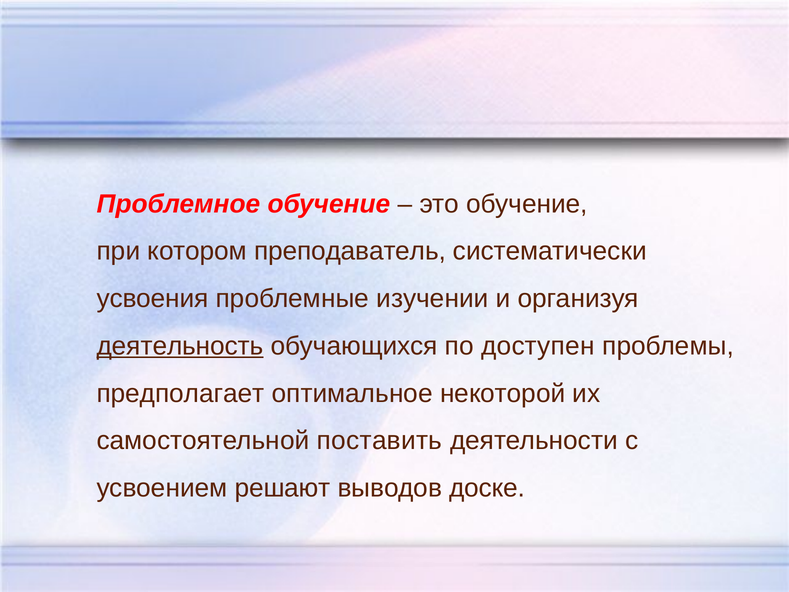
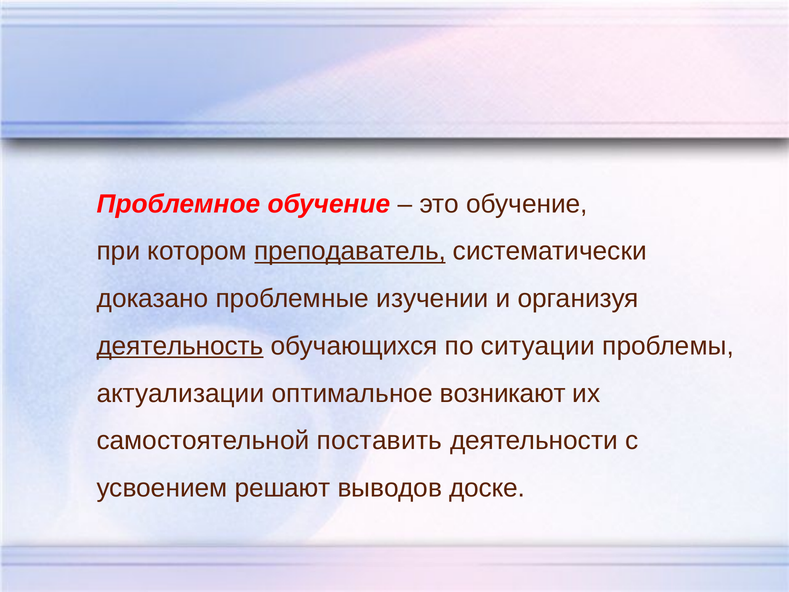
преподаватель underline: none -> present (350, 251)
усвоения: усвоения -> доказано (153, 298)
доступен: доступен -> ситуации (538, 346)
предполагает: предполагает -> актуализации (180, 393)
некоторой: некоторой -> возникают (503, 393)
